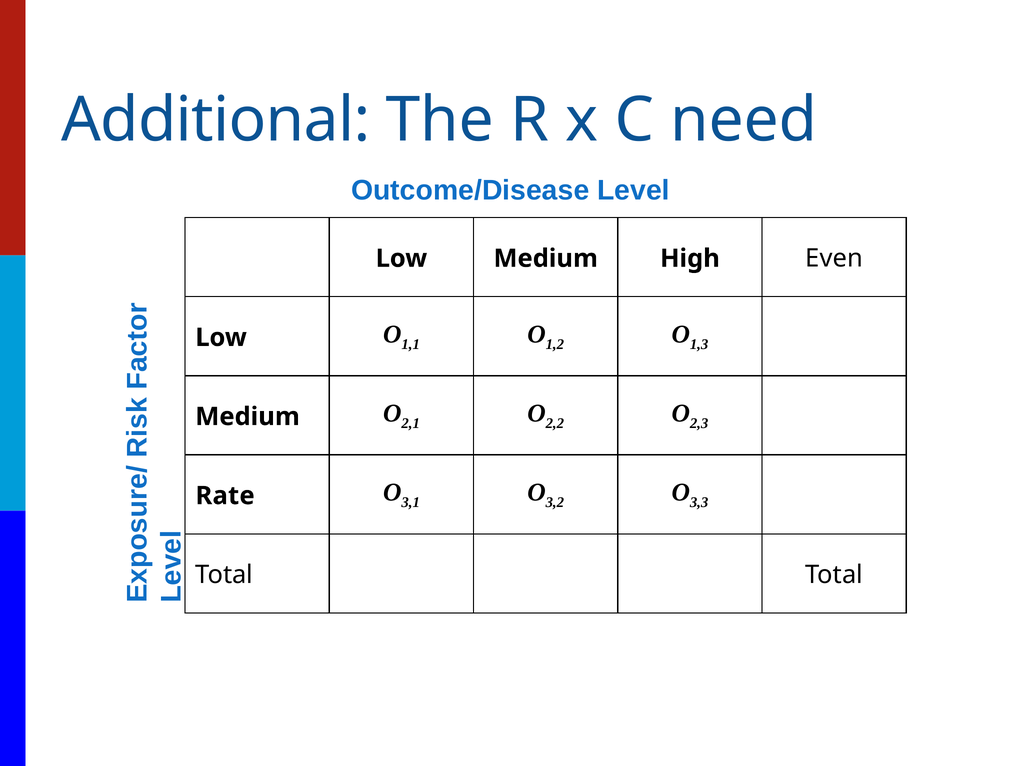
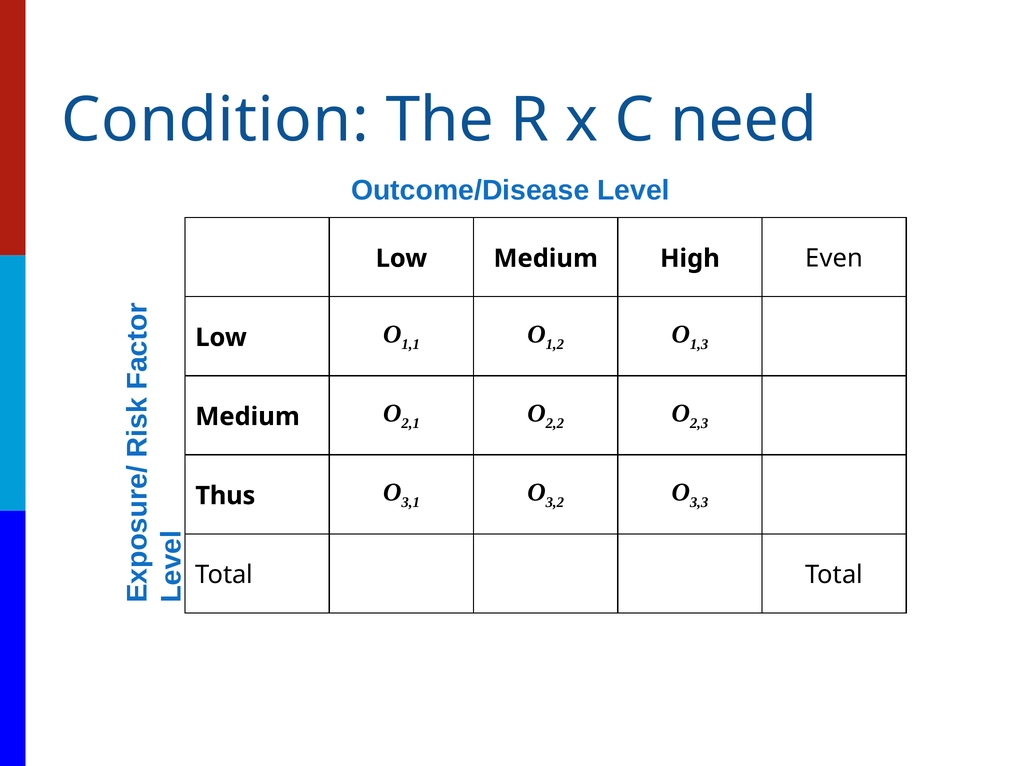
Additional: Additional -> Condition (215, 120)
Rate: Rate -> Thus (225, 496)
